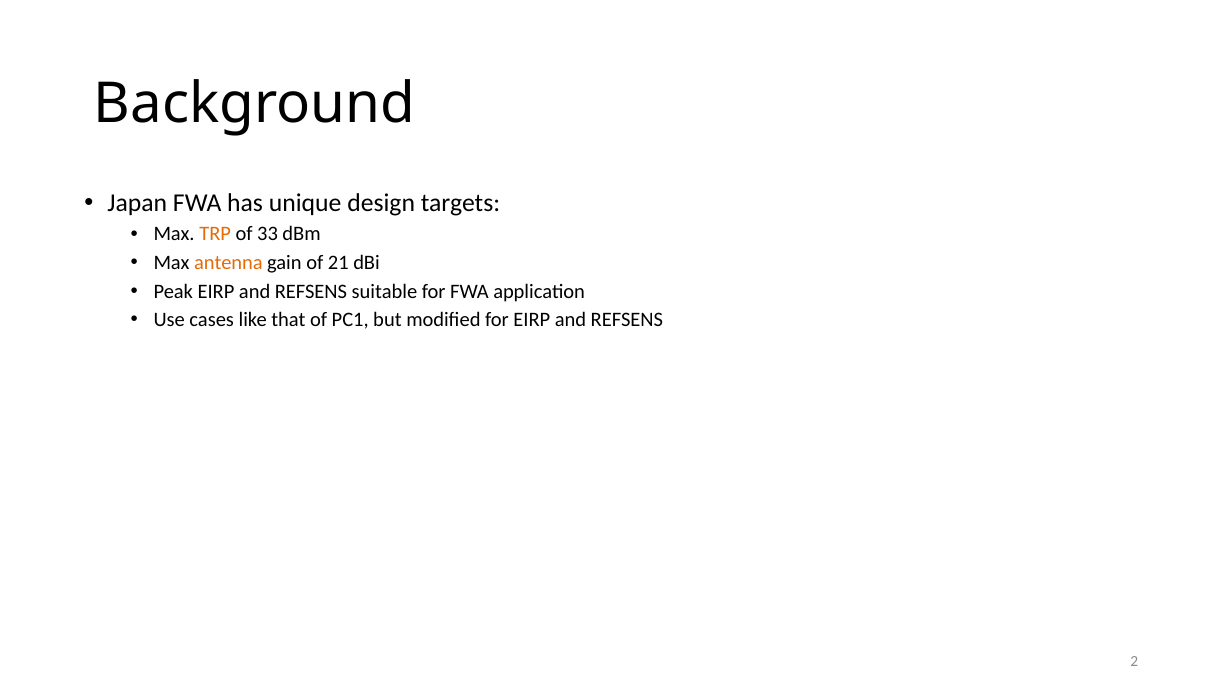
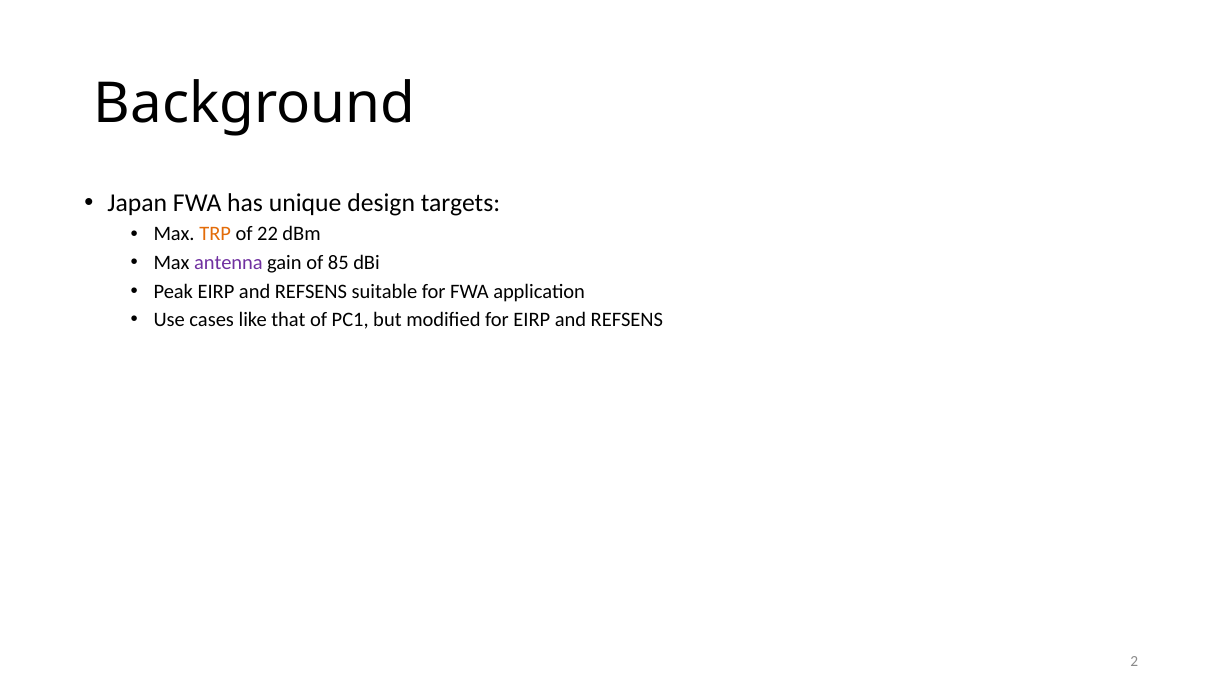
33: 33 -> 22 (268, 234)
antenna colour: orange -> purple (228, 263)
21: 21 -> 85 (338, 263)
